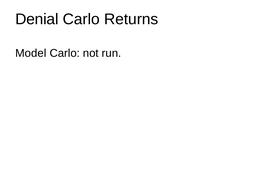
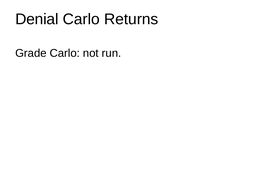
Model: Model -> Grade (31, 53)
